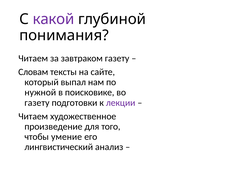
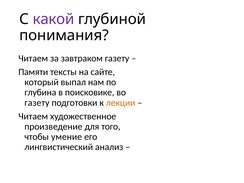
Словам: Словам -> Памяти (33, 72)
нужной: нужной -> глубина (40, 92)
лекции colour: purple -> orange (121, 103)
